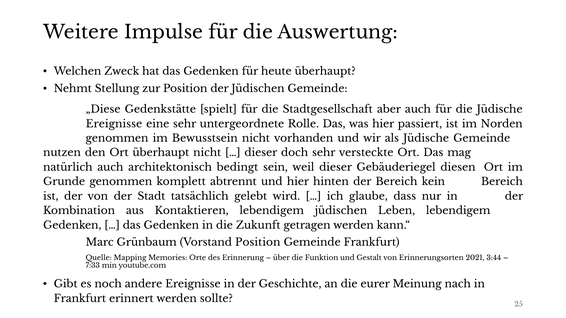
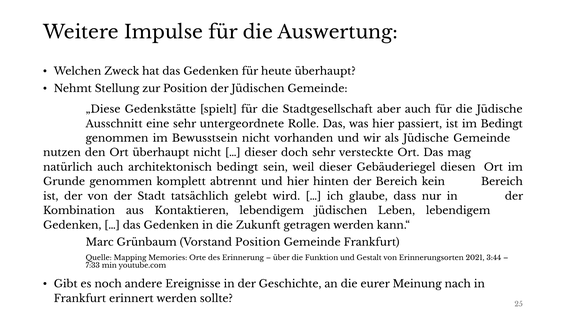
Ereignisse: Ereignisse -> Ausschnitt (114, 124)
im Norden: Norden -> Bedingt (502, 124)
